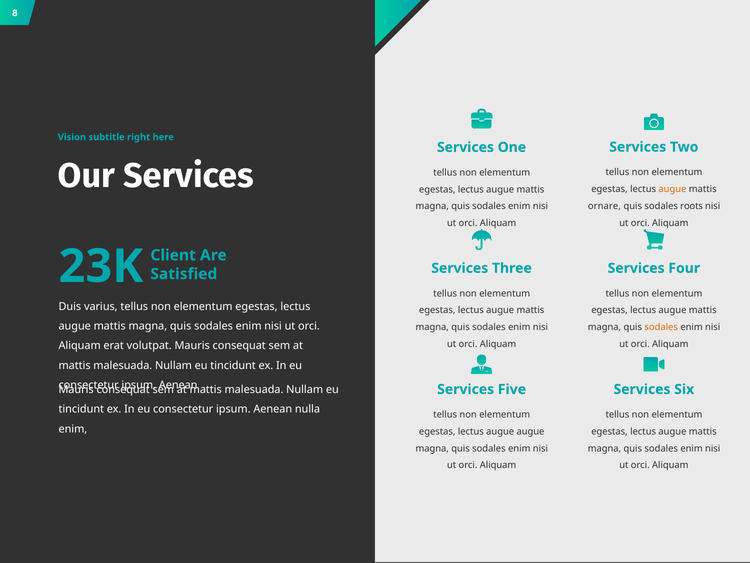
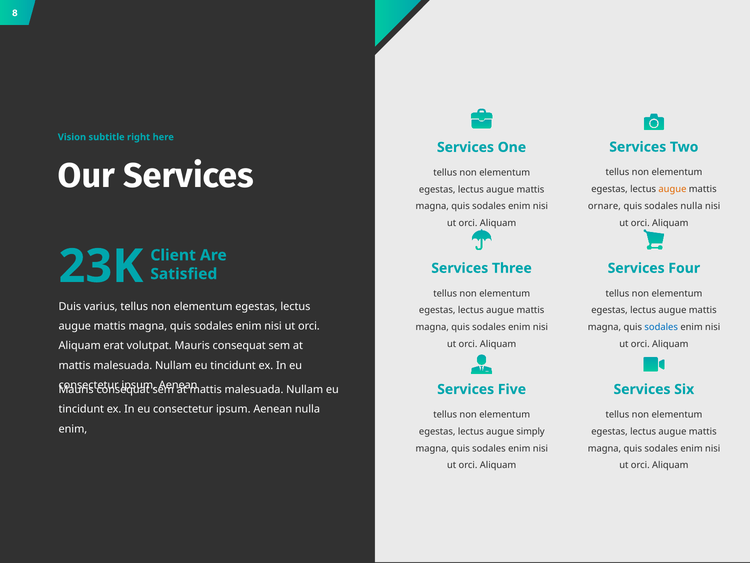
sodales roots: roots -> nulla (691, 206)
sodales colour: orange -> blue (661, 327)
augue augue: augue -> simply (531, 431)
